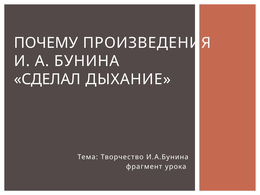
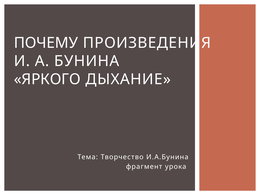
СДЕЛАЛ: СДЕЛАЛ -> ЯРКОГО (47, 79)
